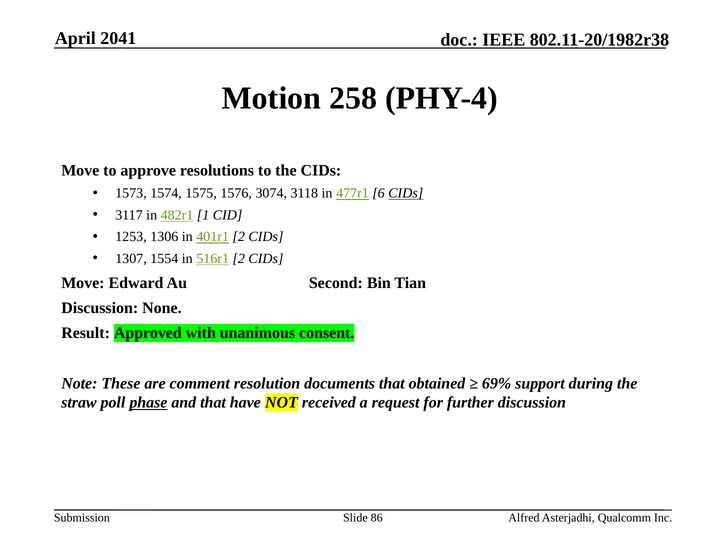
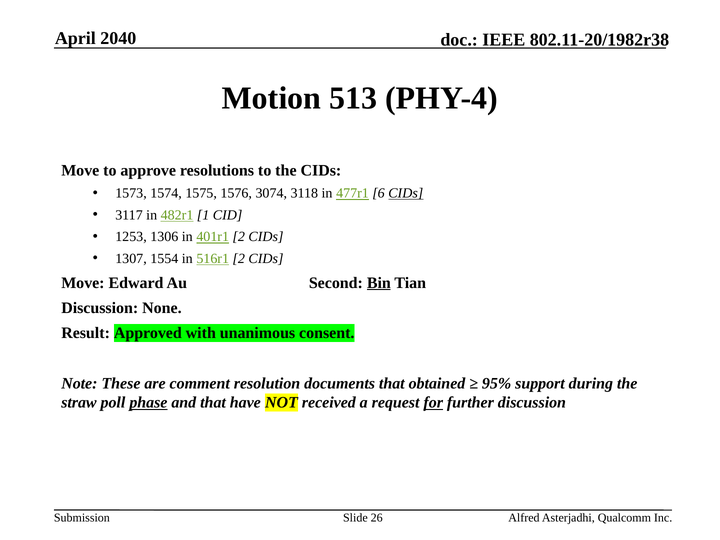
2041: 2041 -> 2040 (118, 38)
258: 258 -> 513 (353, 98)
Bin underline: none -> present (379, 283)
69%: 69% -> 95% (497, 384)
for underline: none -> present (433, 403)
86: 86 -> 26 (377, 518)
